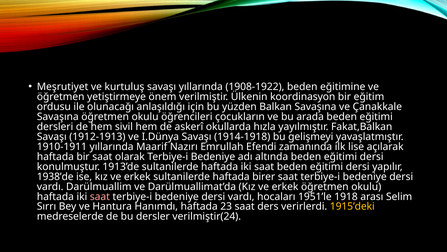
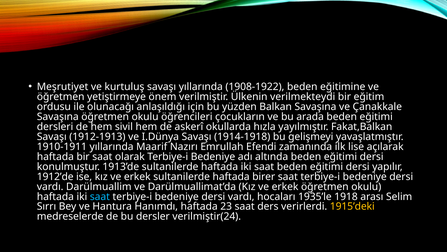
koordinasyon: koordinasyon -> verilmekteydi (303, 97)
1938’de: 1938’de -> 1912’de (55, 176)
saat colour: pink -> light blue (100, 196)
1951’le: 1951’le -> 1935’le (315, 196)
